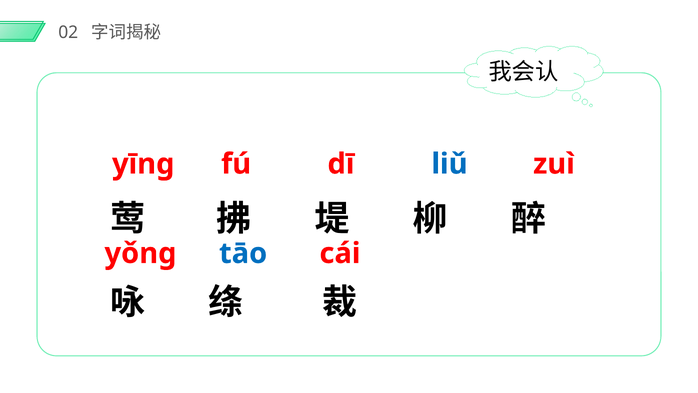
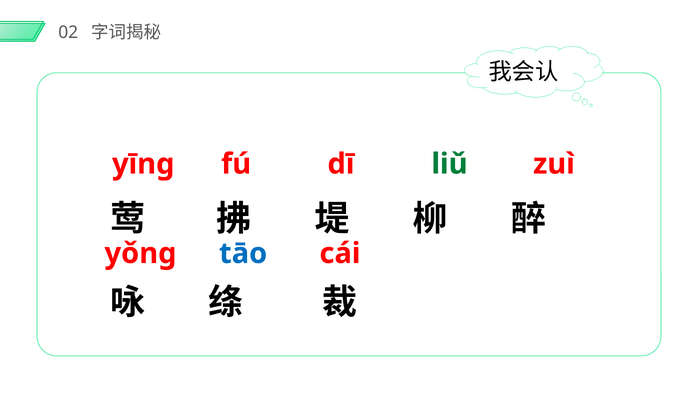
liǔ colour: blue -> green (449, 164)
